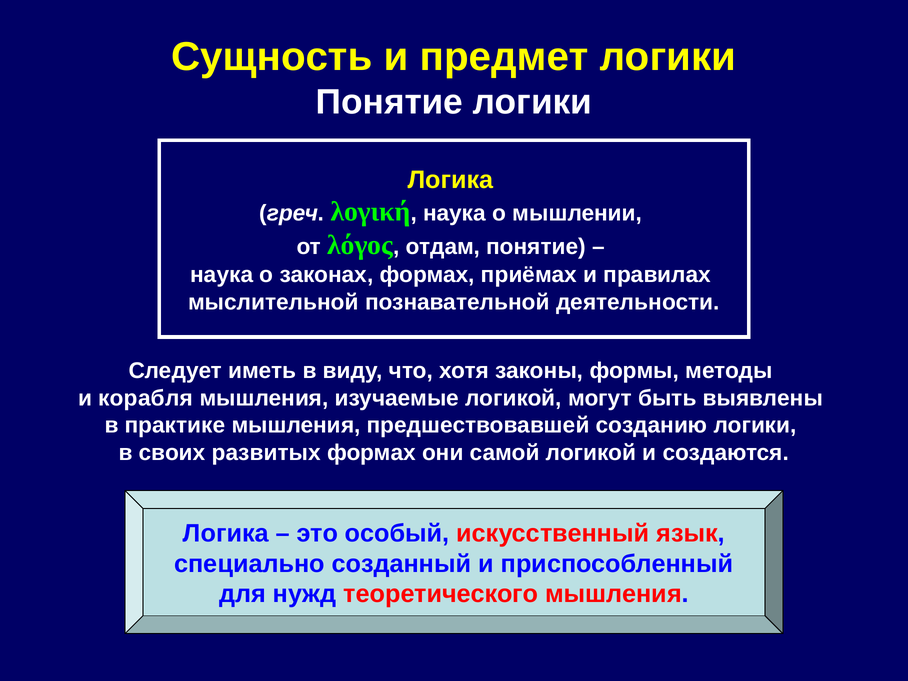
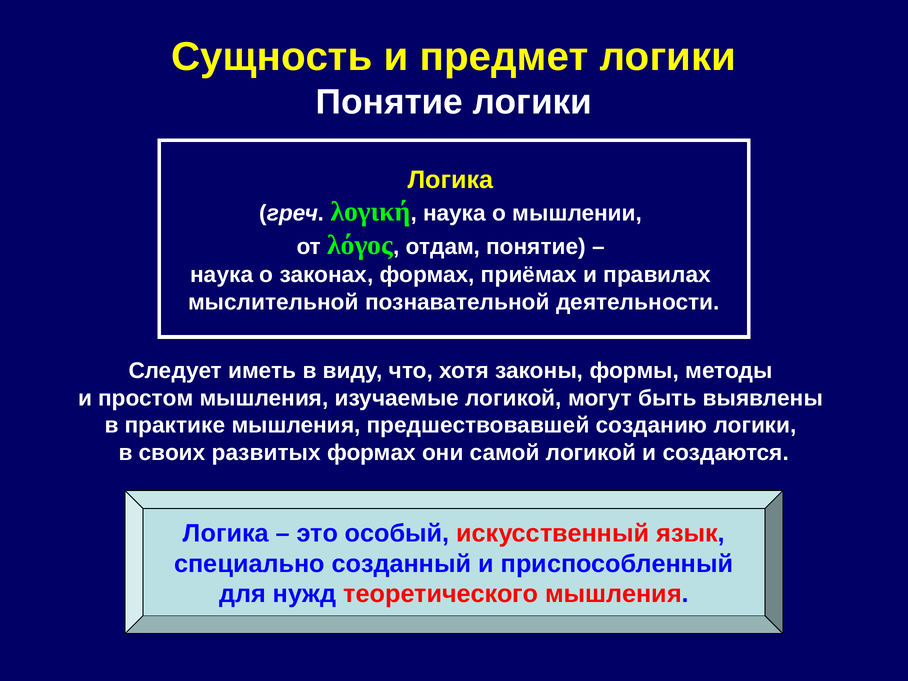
корабля: корабля -> простом (146, 398)
